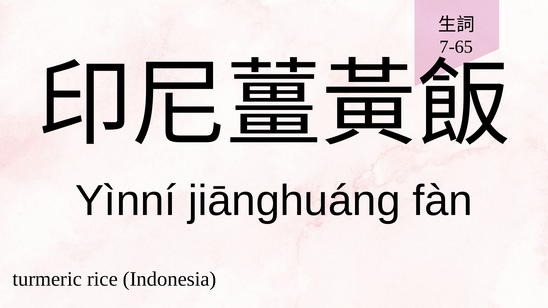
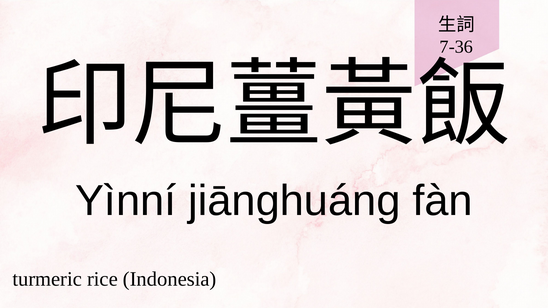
7-65: 7-65 -> 7-36 (456, 47)
